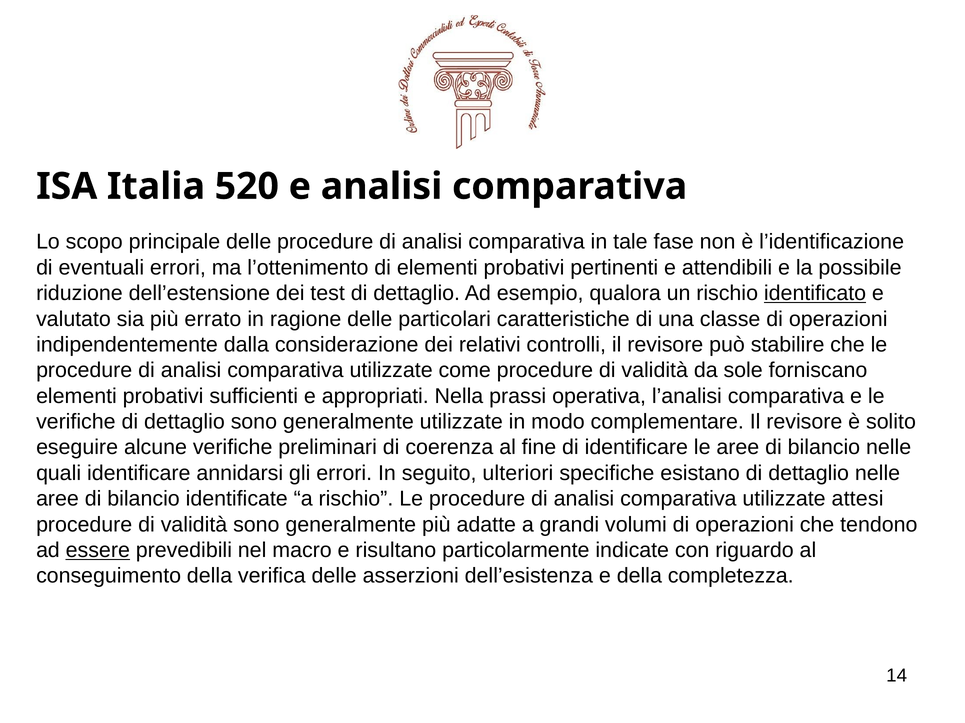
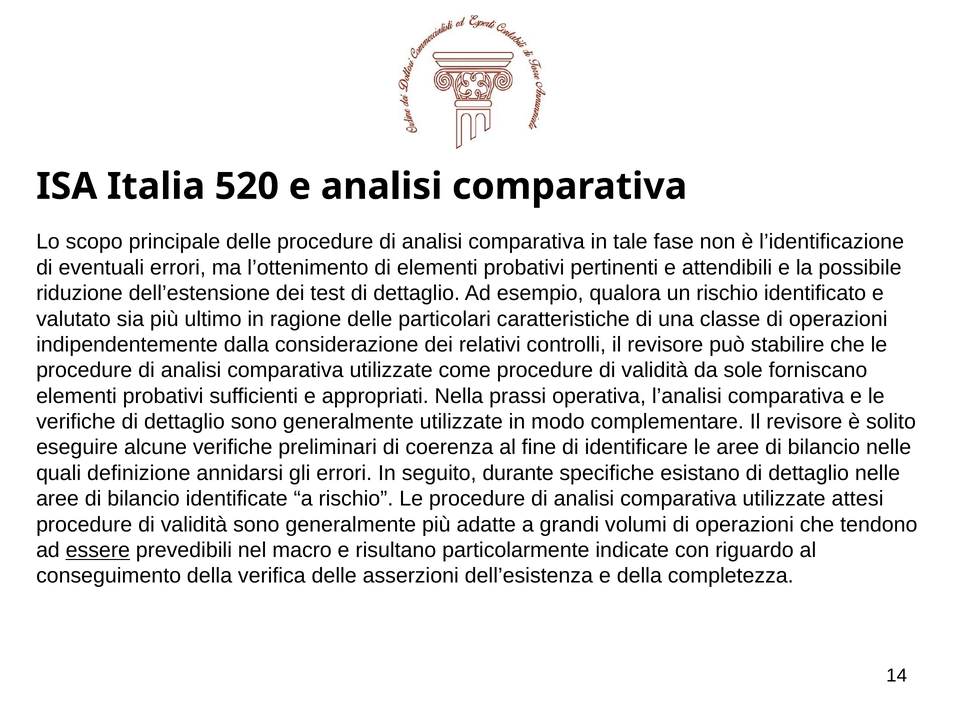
identificato underline: present -> none (815, 294)
errato: errato -> ultimo (213, 319)
quali identificare: identificare -> definizione (139, 474)
ulteriori: ulteriori -> durante (518, 474)
